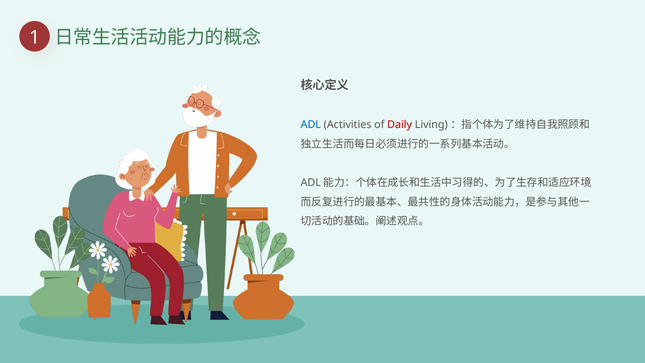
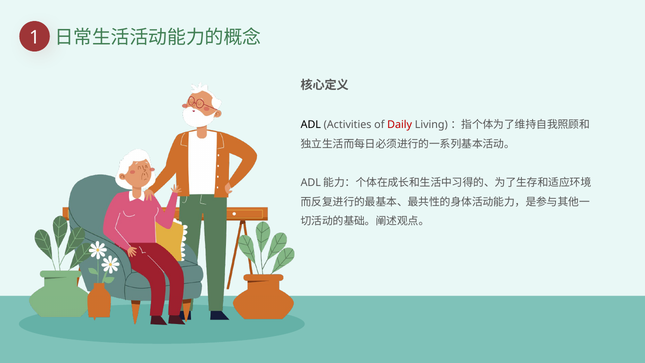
ADL colour: blue -> black (311, 125)
